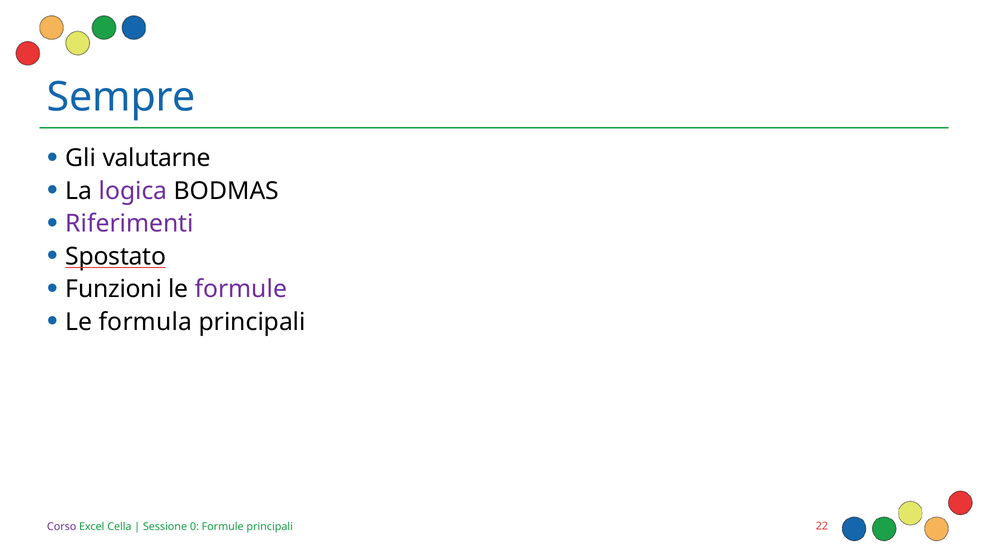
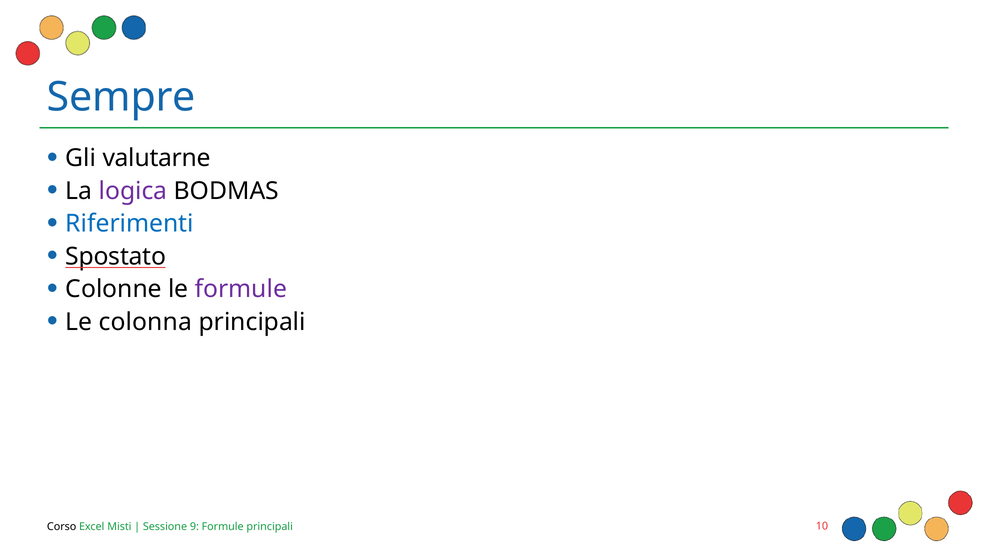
Riferimenti colour: purple -> blue (130, 224)
Funzioni: Funzioni -> Colonne (114, 289)
formula: formula -> colonna (145, 322)
Corso colour: purple -> black (62, 526)
Cella: Cella -> Misti (119, 526)
0: 0 -> 9 (194, 526)
22: 22 -> 10 (822, 526)
